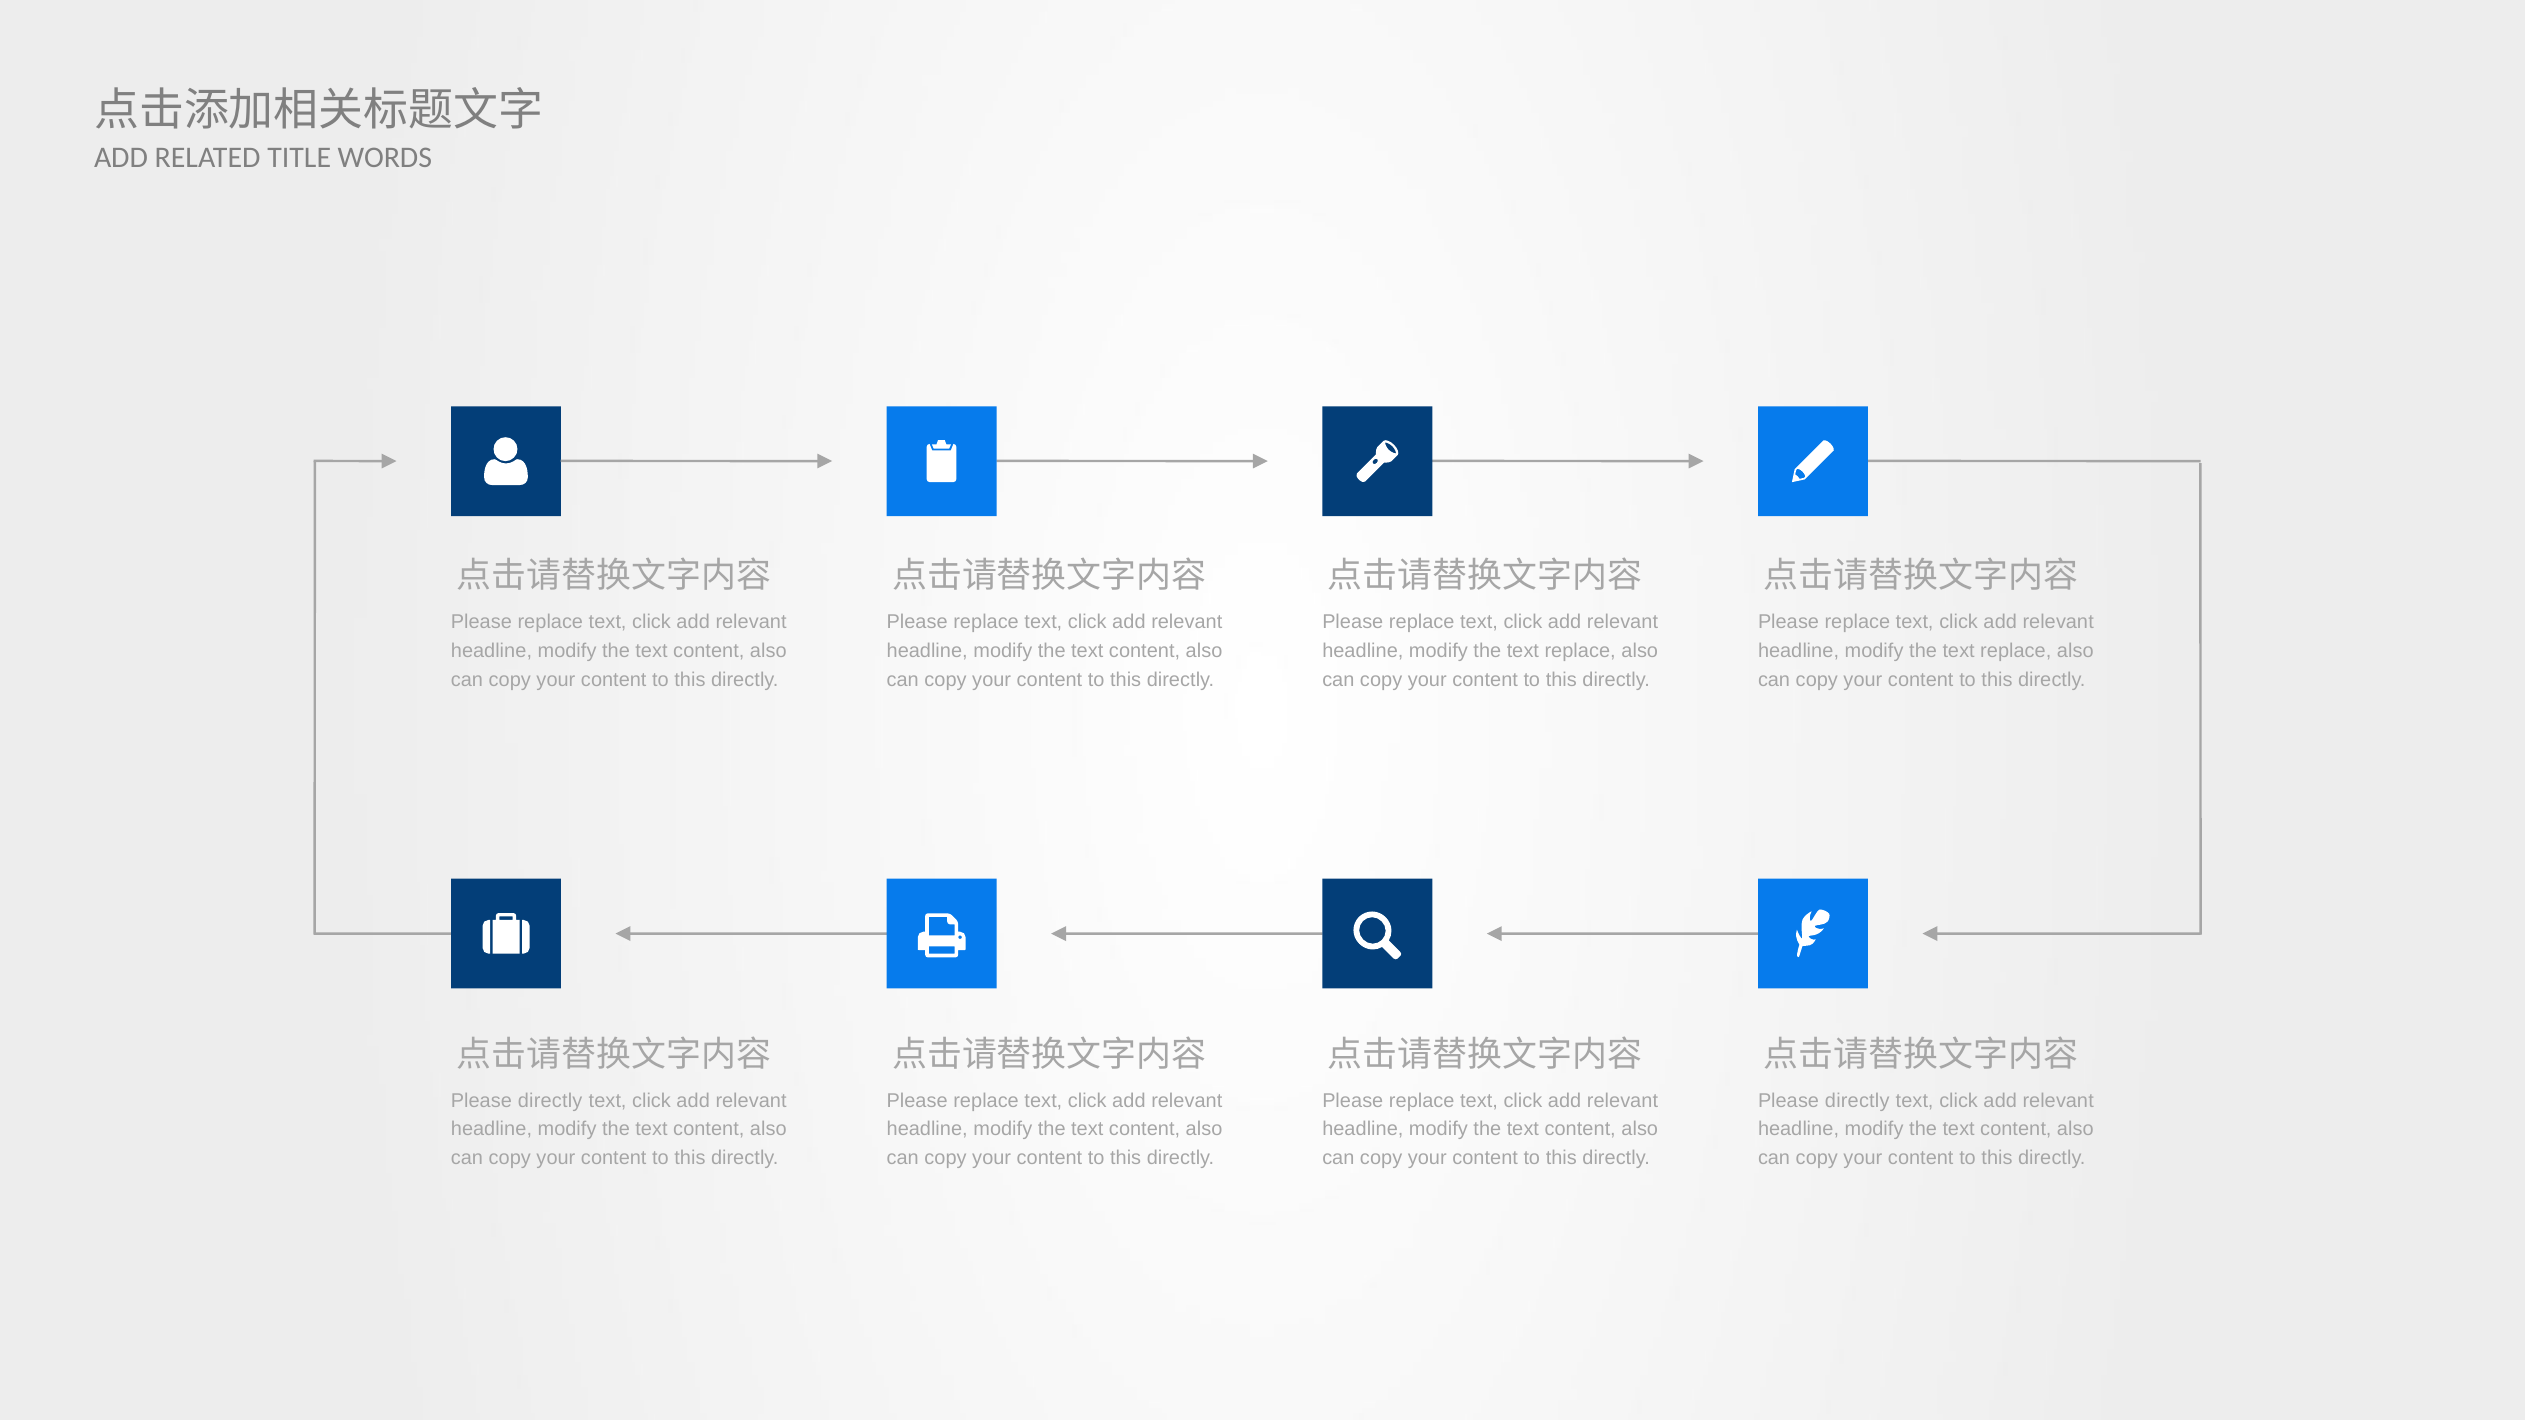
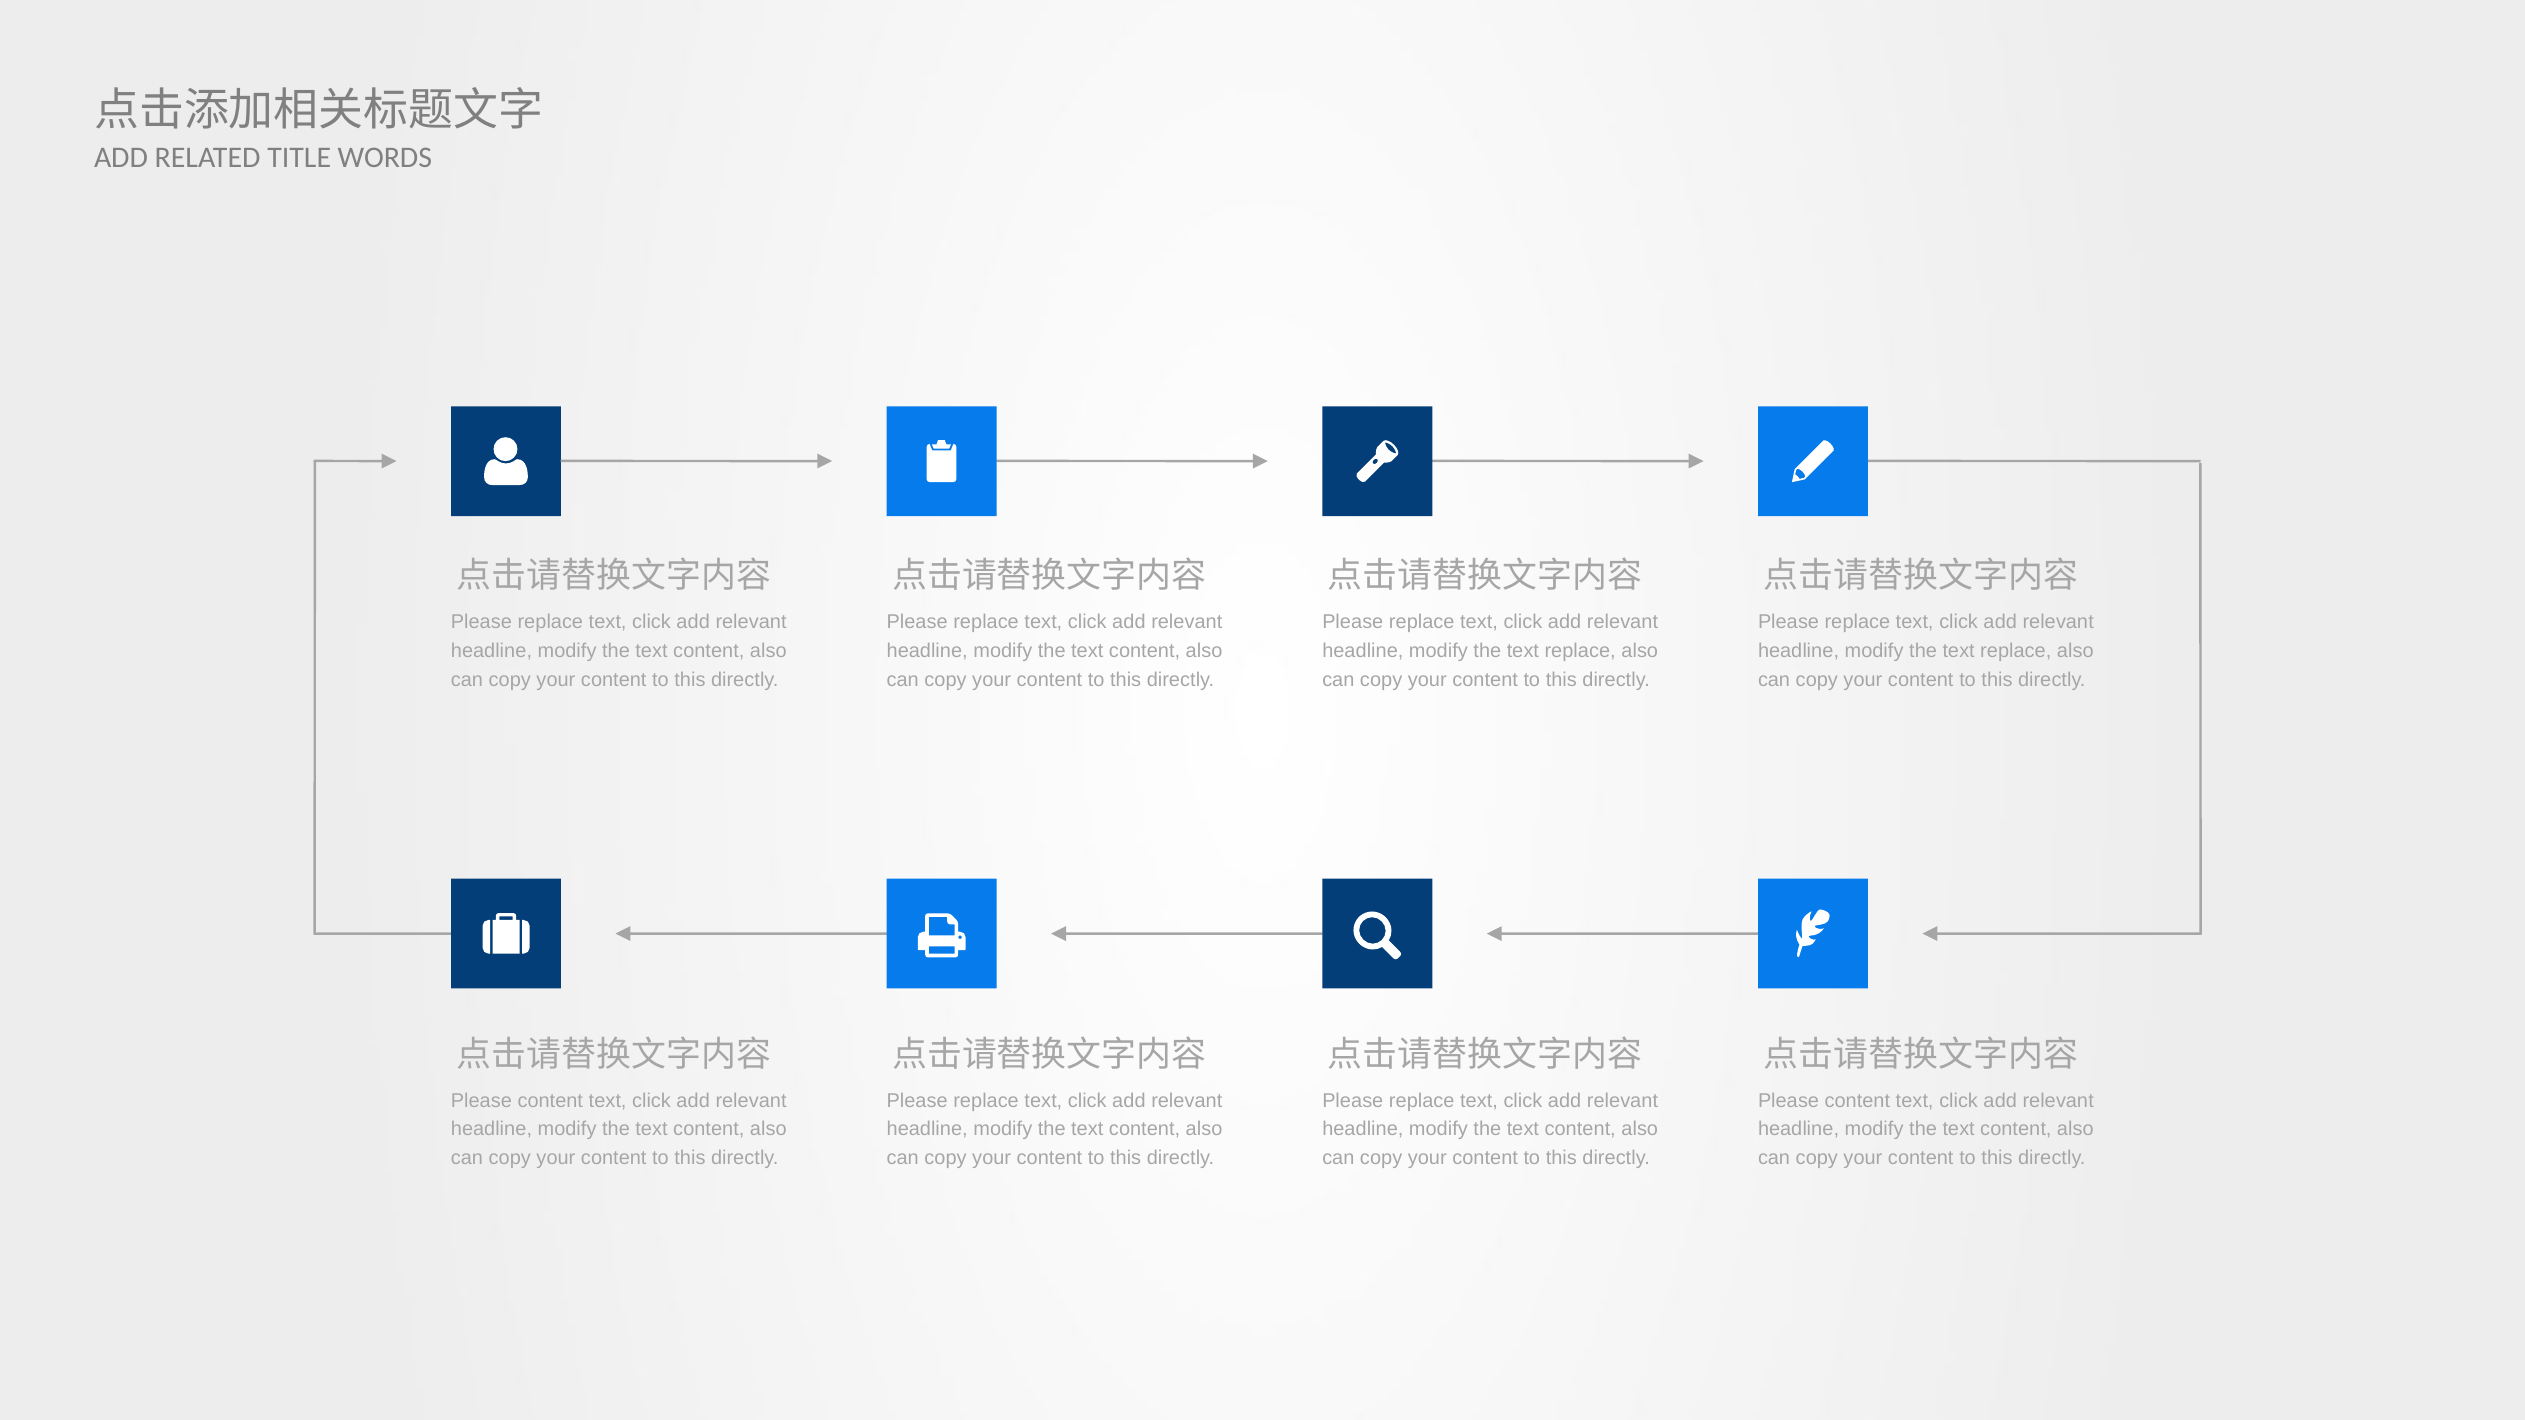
directly: directly -> content (550, 1101)
directly: directly -> content (1857, 1101)
